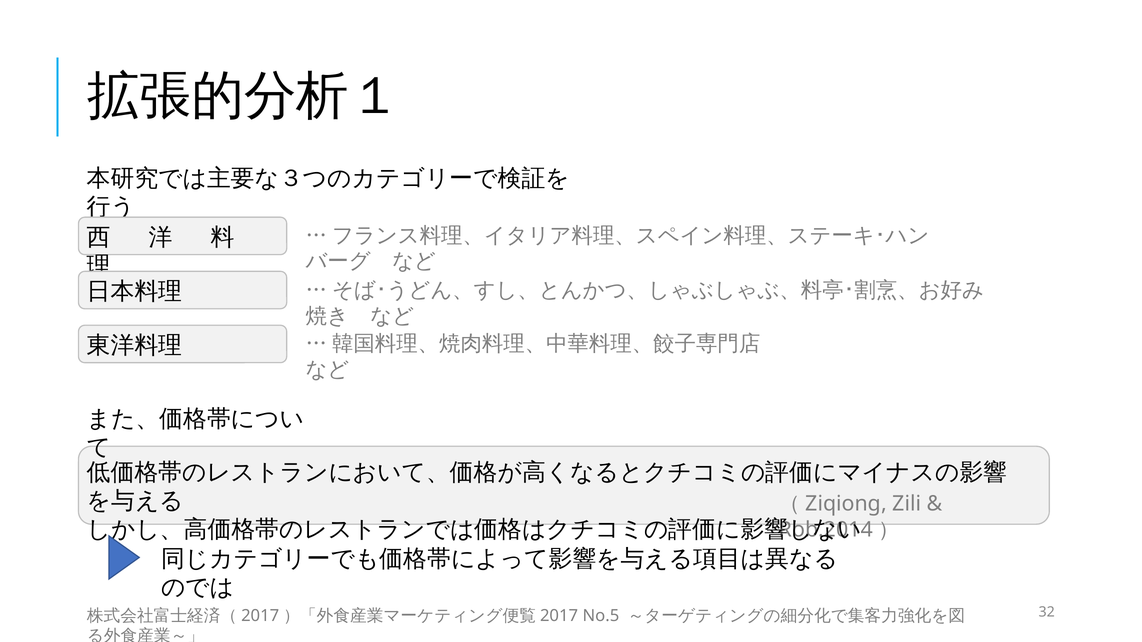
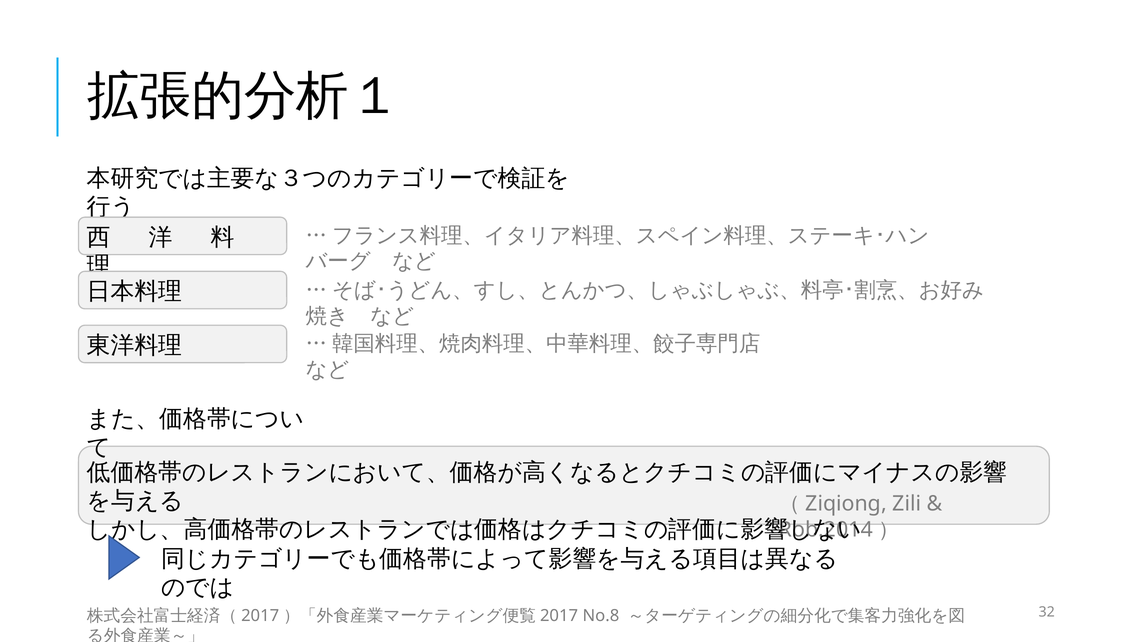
No.5: No.5 -> No.8 (601, 616)
